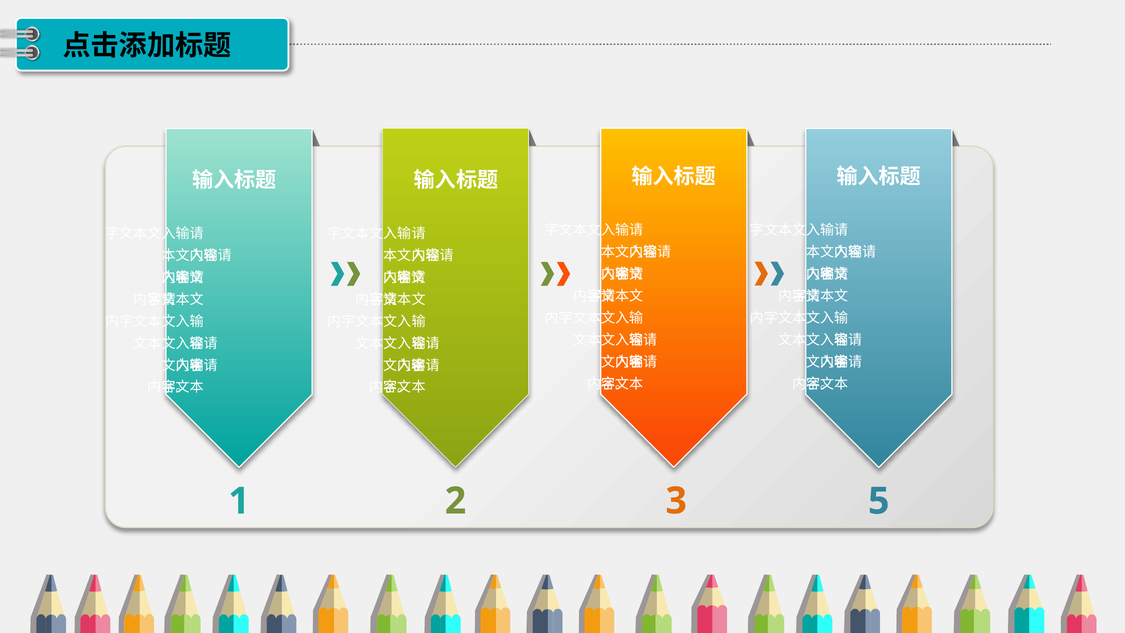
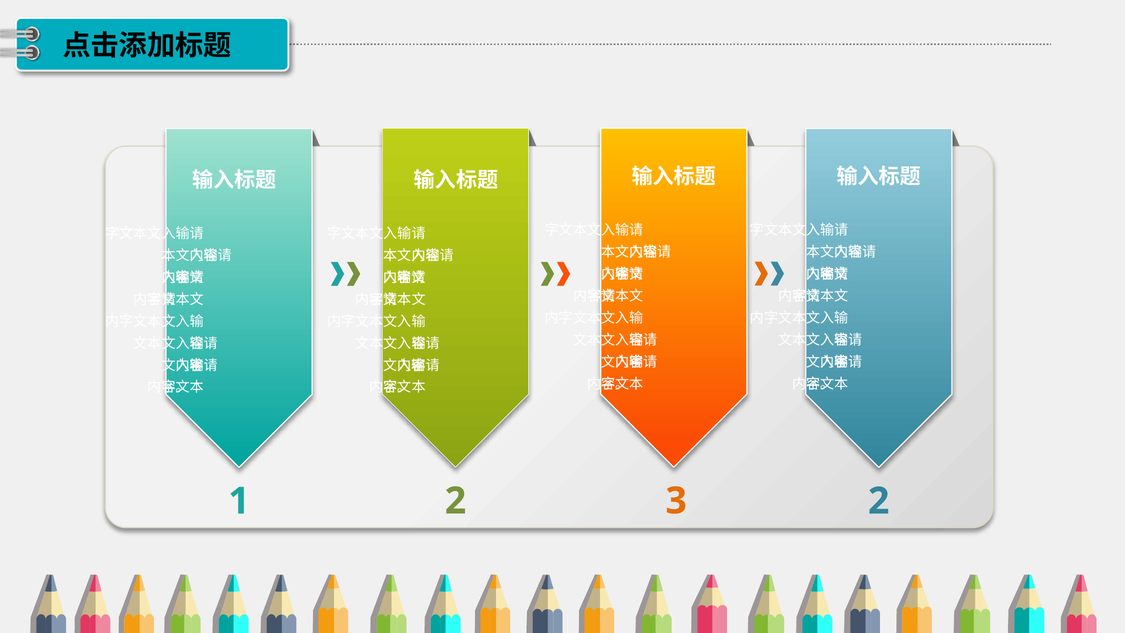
2 5: 5 -> 2 (879, 501)
